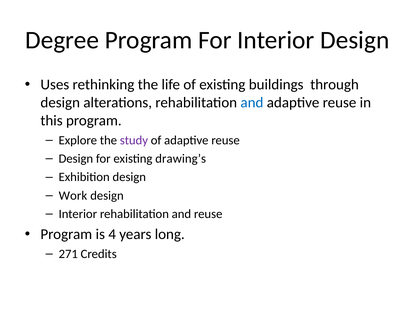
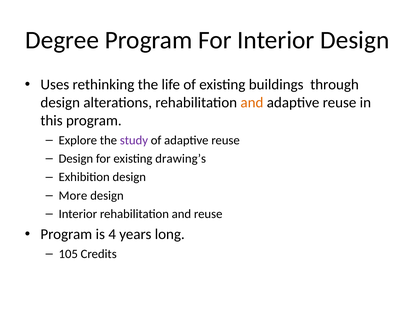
and colour: blue -> orange (252, 103)
Work: Work -> More (73, 196)
271: 271 -> 105 (68, 254)
